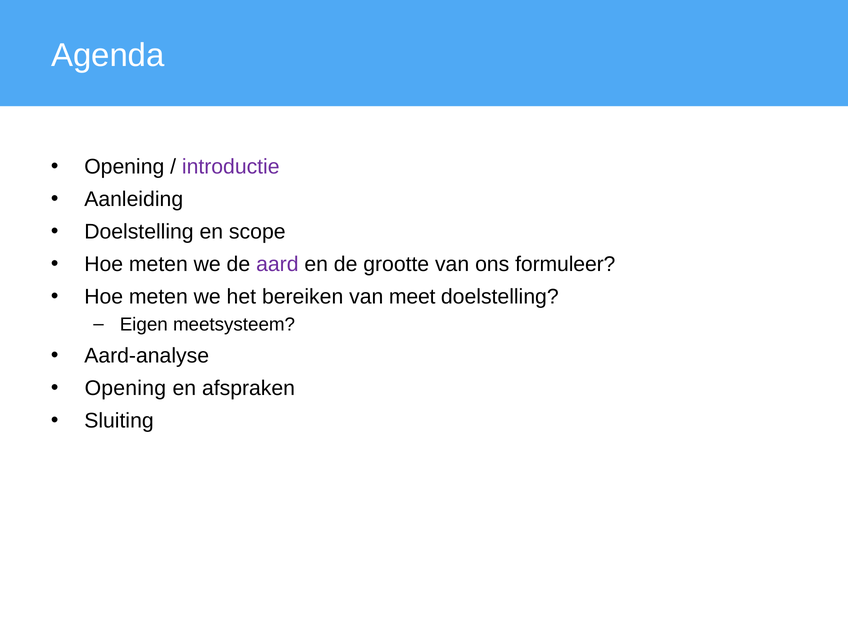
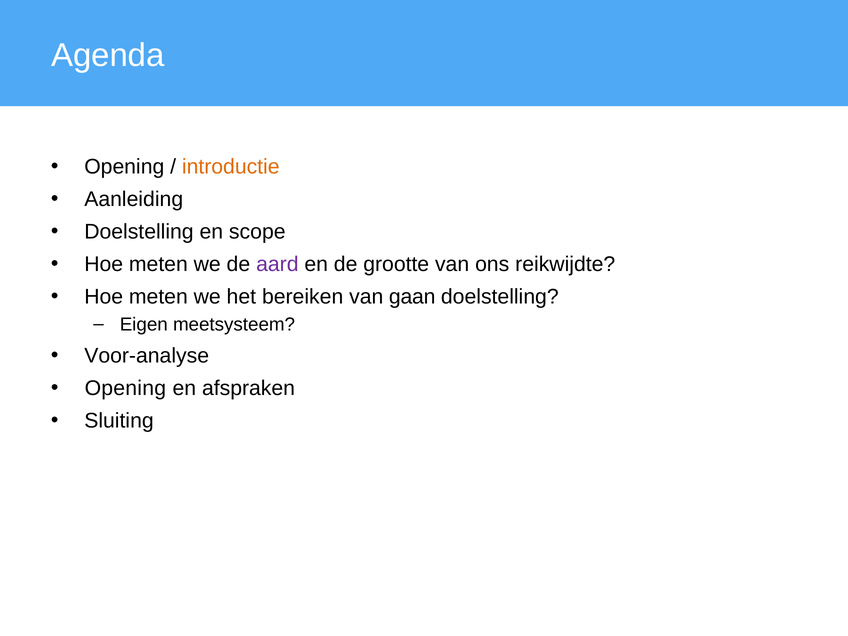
introductie colour: purple -> orange (231, 167)
formuleer: formuleer -> reikwijdte (565, 264)
meet: meet -> gaan (412, 297)
Aard-analyse: Aard-analyse -> Voor-analyse (147, 356)
